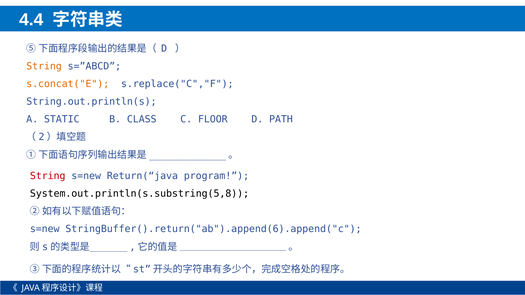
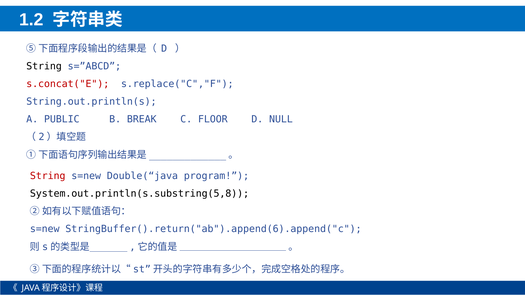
4.4: 4.4 -> 1.2 (31, 20)
String colour: orange -> black (44, 66)
s.concat("E colour: orange -> red (68, 84)
STATIC: STATIC -> PUBLIC (62, 119)
CLASS: CLASS -> BREAK (142, 119)
PATH: PATH -> NULL (281, 119)
Return(“java: Return(“java -> Double(“java (142, 176)
